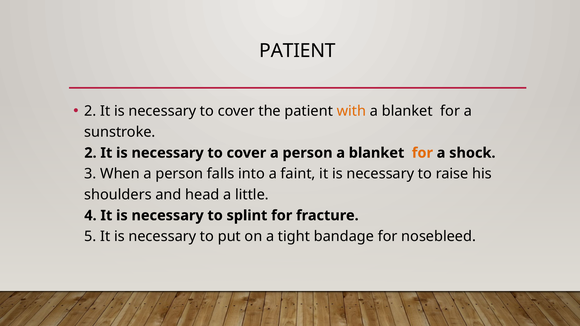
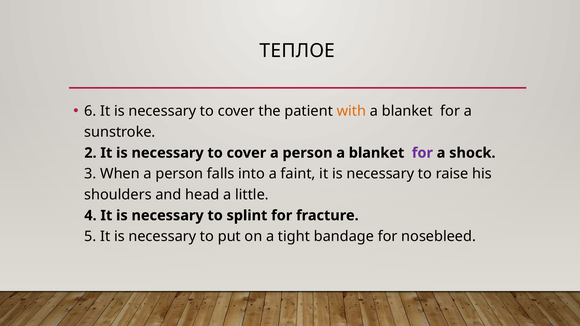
PATIENT: PATIENT -> ТЕПЛОЕ (297, 51)
2: 2 -> 6 (90, 111)
for colour: orange -> purple (422, 153)
